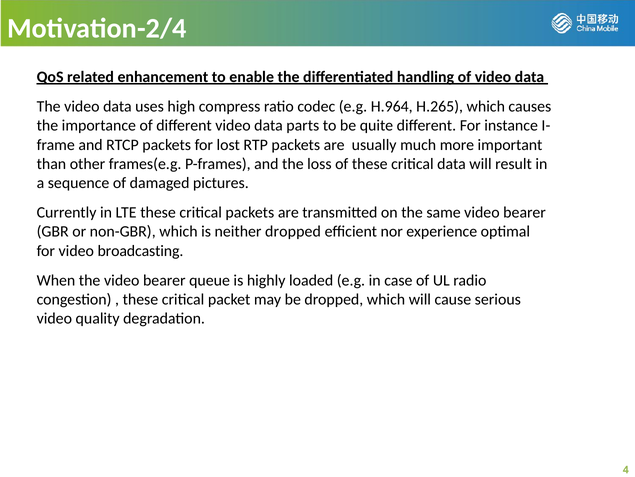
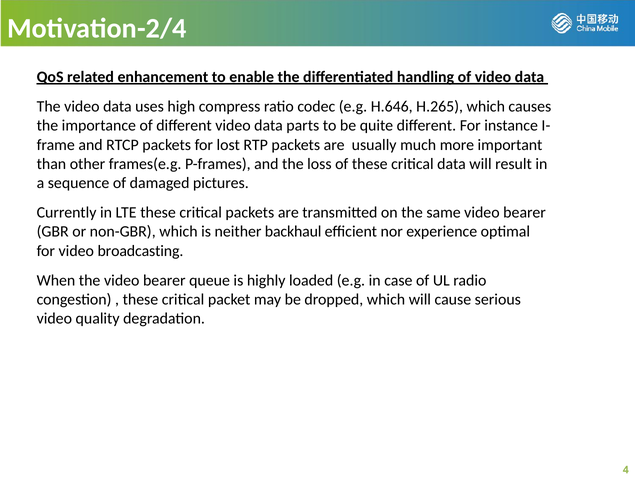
H.964: H.964 -> H.646 (392, 106)
neither dropped: dropped -> backhaul (293, 231)
